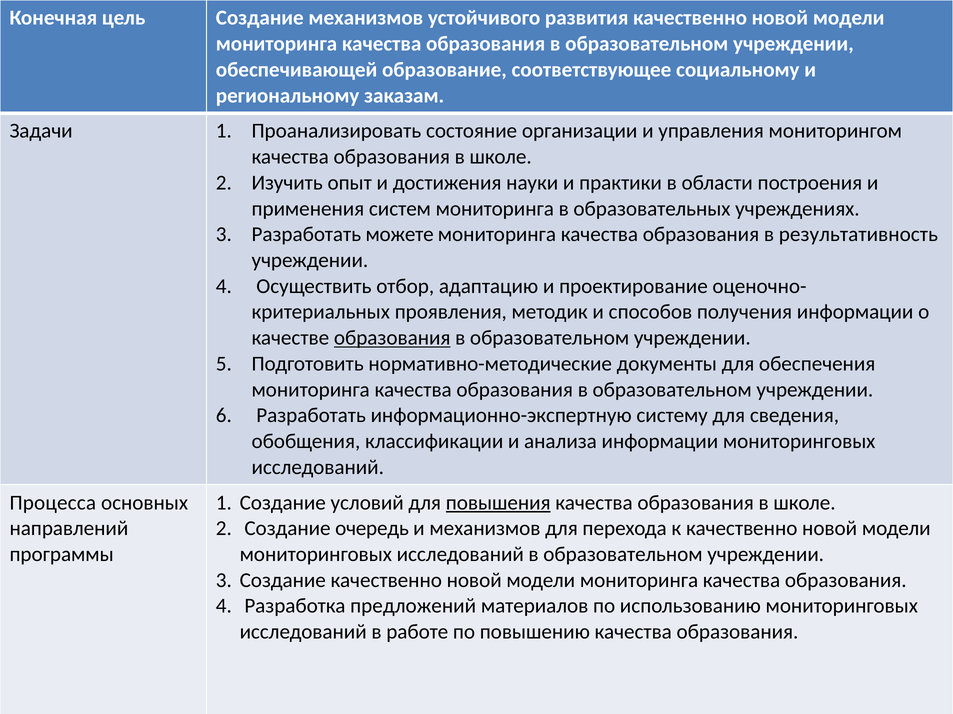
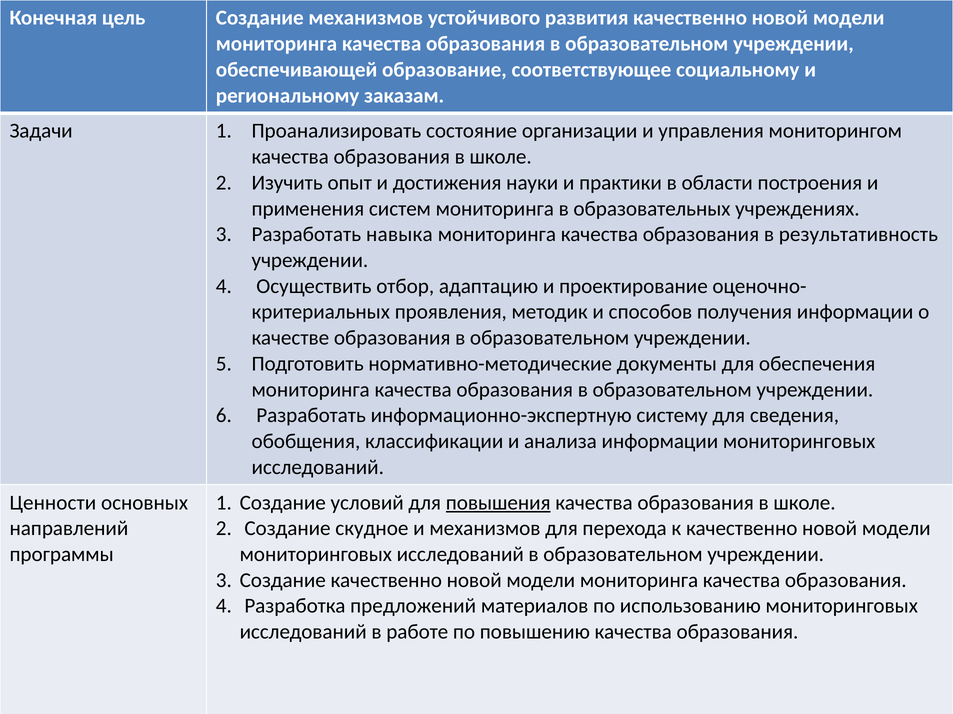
можете: можете -> навыка (399, 235)
образования underline: present -> none (392, 338)
Процесса: Процесса -> Ценности (53, 503)
очередь: очередь -> скудное (372, 529)
